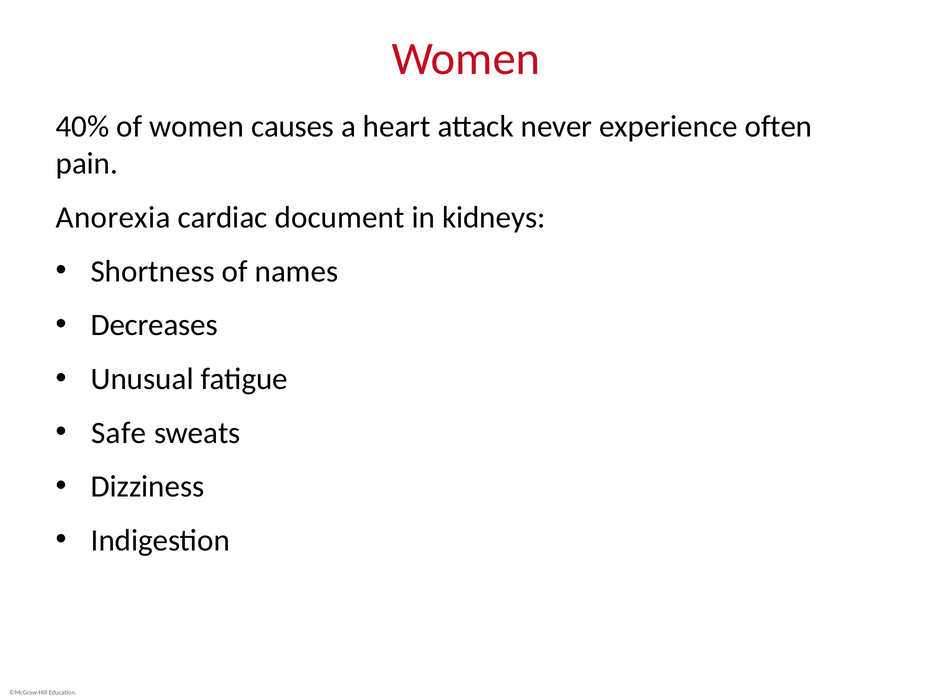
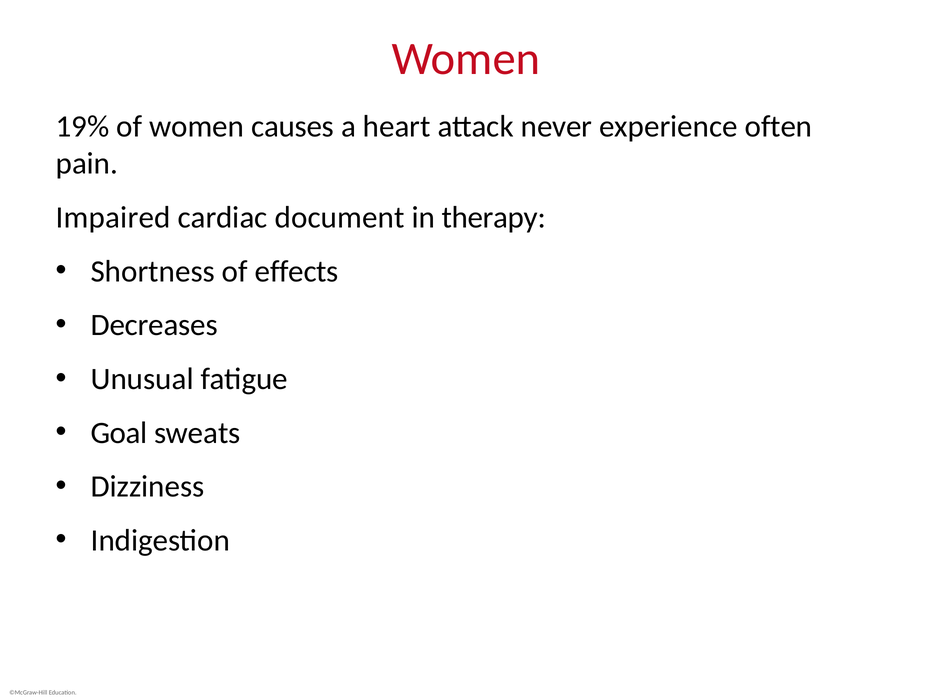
40%: 40% -> 19% (83, 126)
Anorexia: Anorexia -> Impaired (113, 217)
kidneys: kidneys -> therapy (494, 217)
names: names -> effects (297, 271)
Safe: Safe -> Goal (119, 433)
